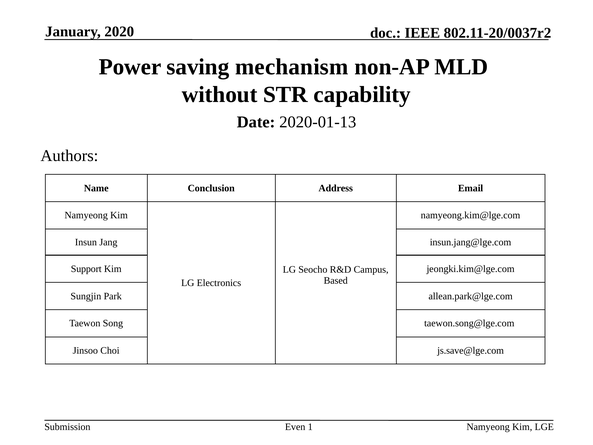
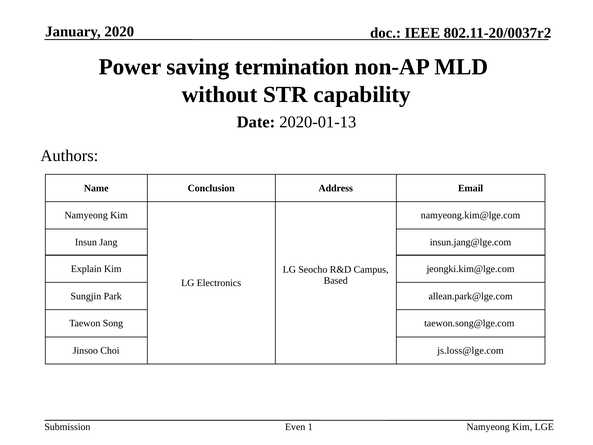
mechanism: mechanism -> termination (292, 67)
Support: Support -> Explain (86, 269)
js.save@lge.com: js.save@lge.com -> js.loss@lge.com (470, 350)
